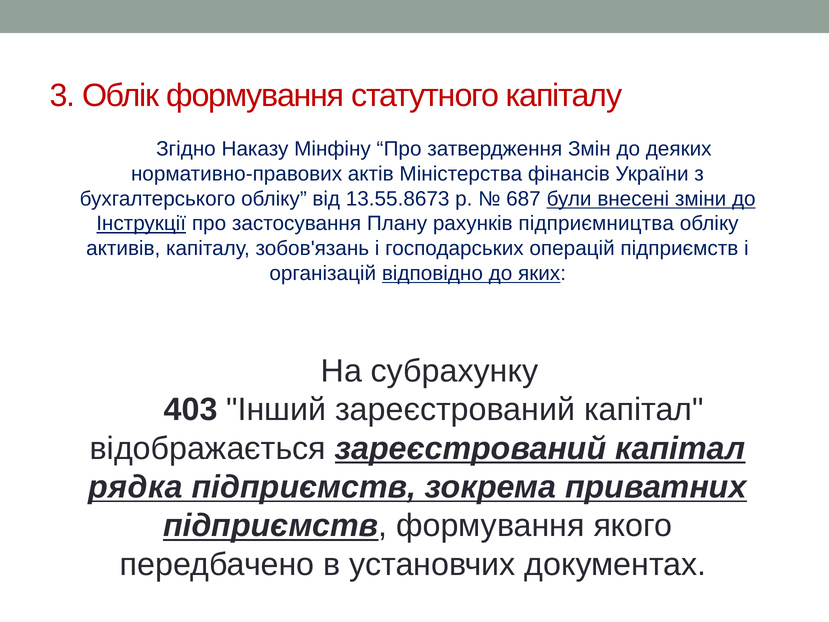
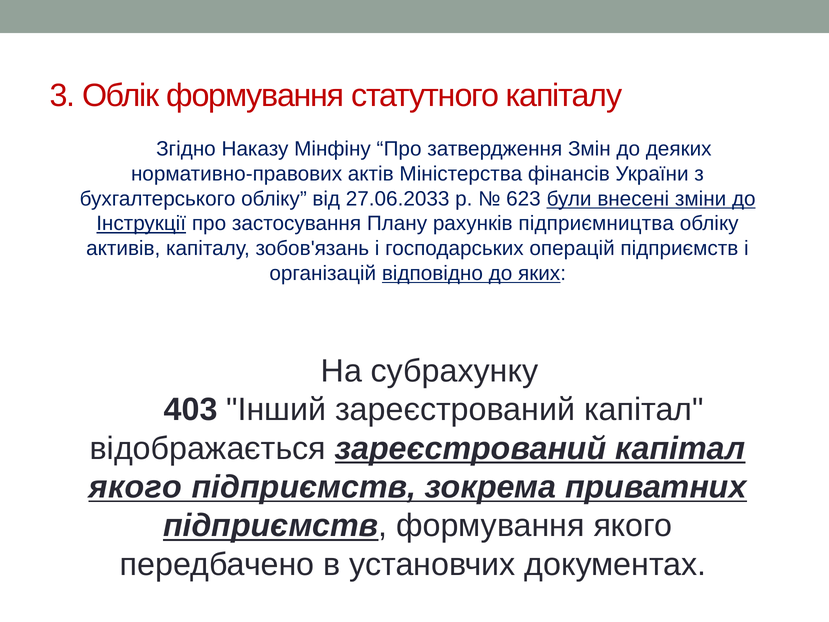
13.55.8673: 13.55.8673 -> 27.06.2033 (398, 199)
687: 687 -> 623 (523, 199)
рядка: рядка -> якого (136, 487)
